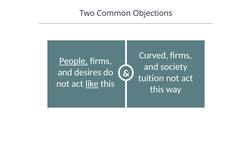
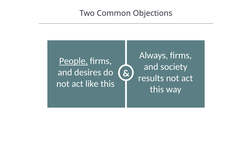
Curved: Curved -> Always (154, 55)
tuition: tuition -> results (151, 78)
like underline: present -> none (92, 84)
